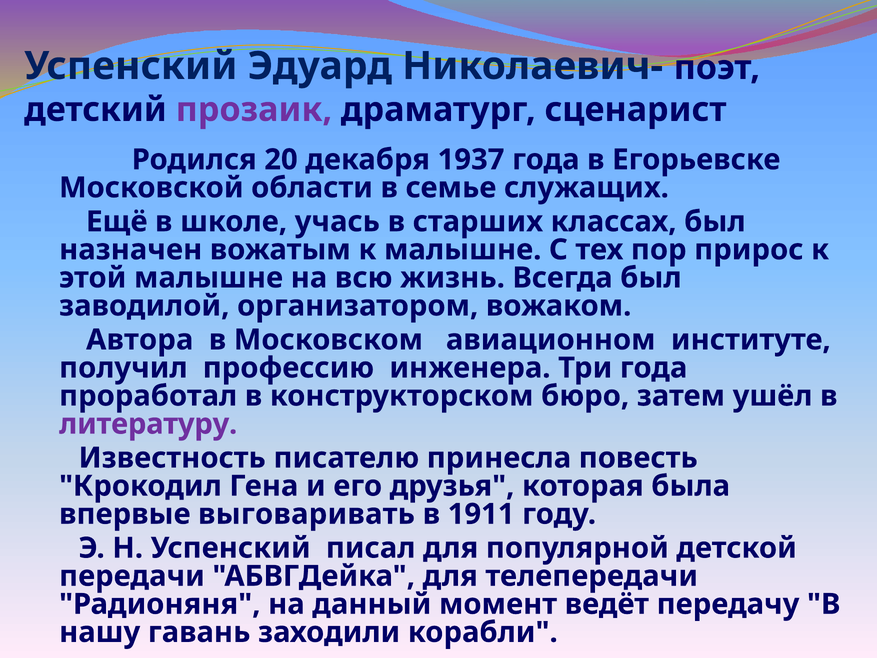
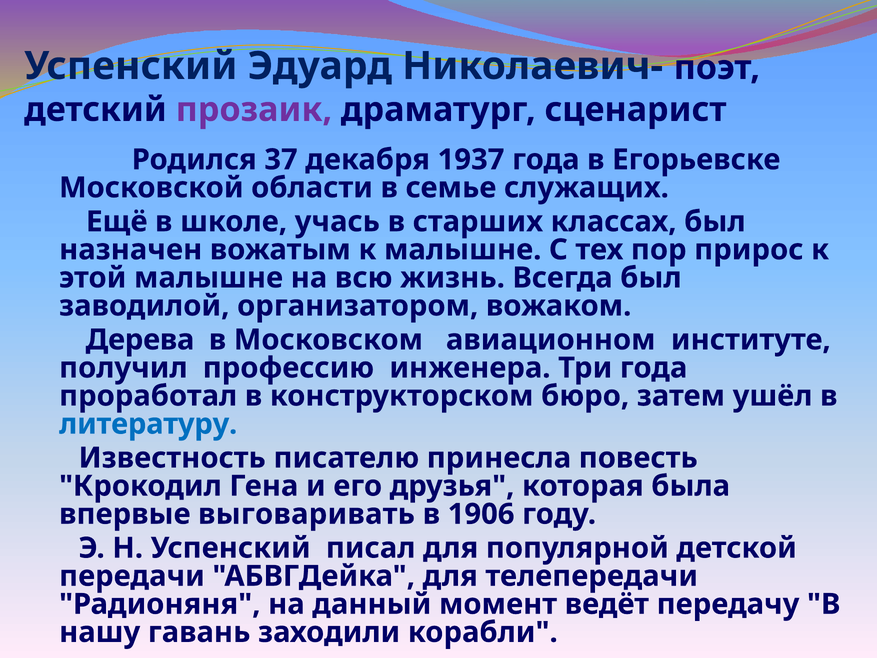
20: 20 -> 37 (281, 160)
Автора: Автора -> Дерева (140, 340)
литературу colour: purple -> blue (148, 424)
1911: 1911 -> 1906 (481, 514)
